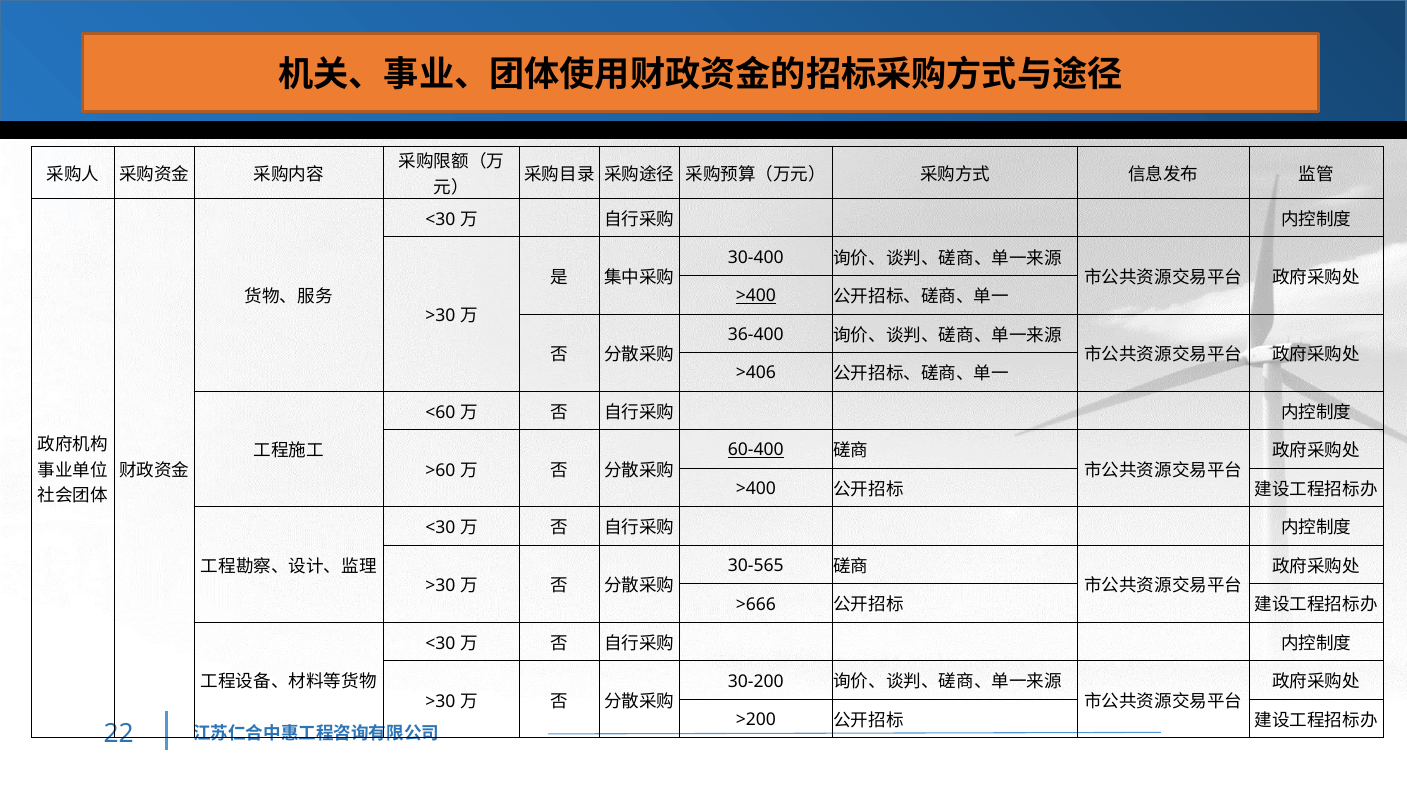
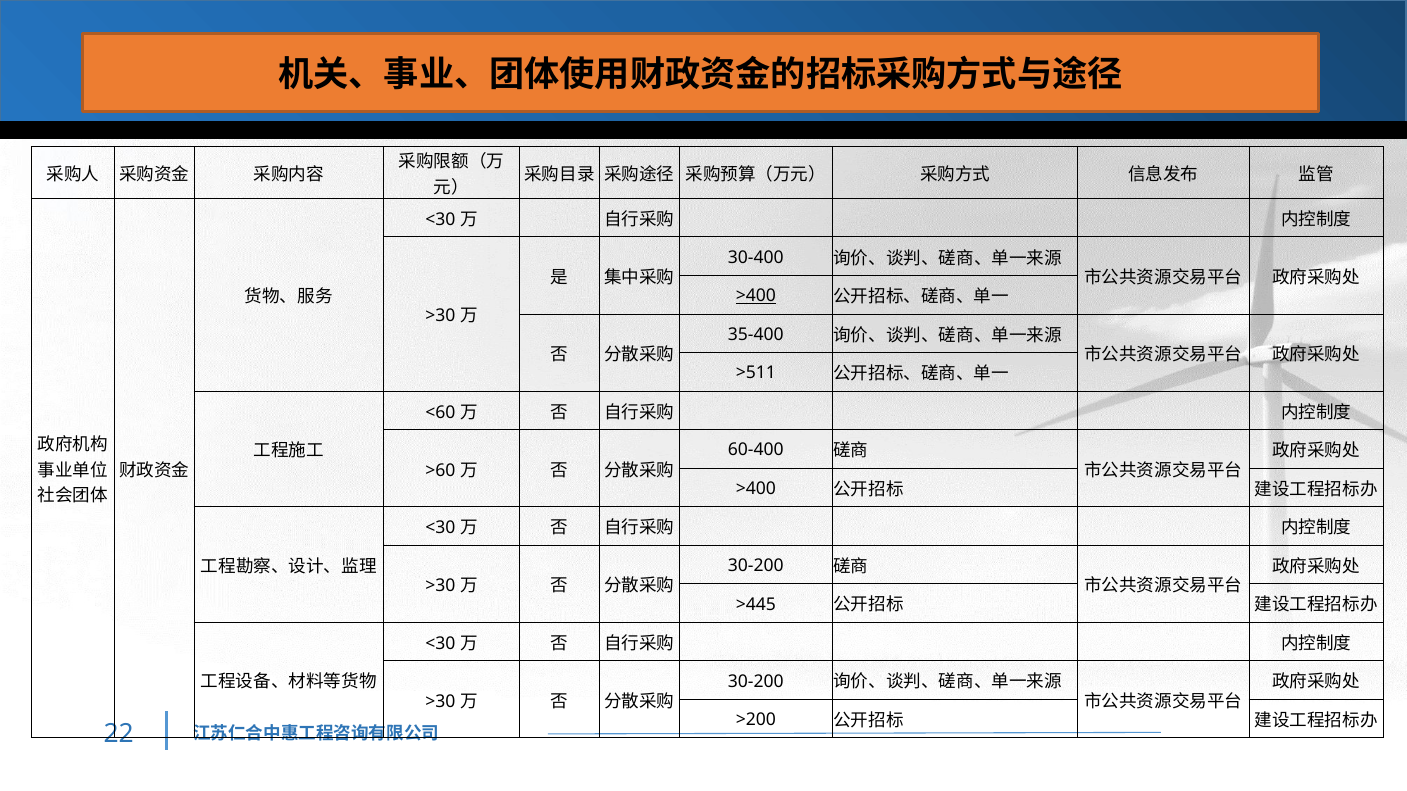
36-400: 36-400 -> 35-400 (756, 335)
>406: >406 -> >511 (756, 373)
60-400 underline: present -> none (756, 450)
30-565: 30-565 -> 30-200 (756, 566)
>666: >666 -> >445 (756, 605)
